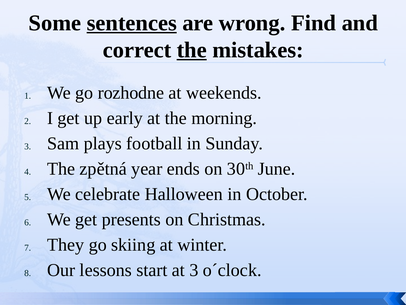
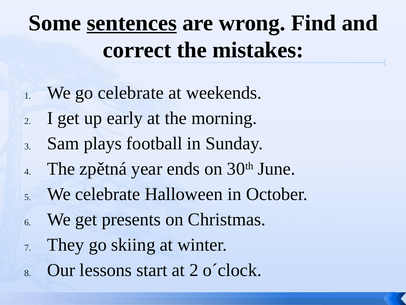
the underline: present -> none (192, 50)
go rozhodne: rozhodne -> celebrate (131, 93)
at 3: 3 -> 2 (194, 270)
